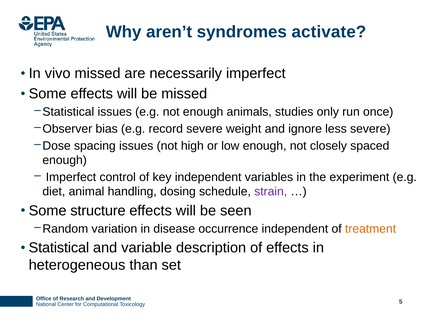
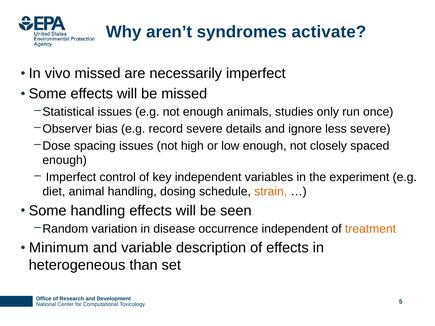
weight: weight -> details (244, 129)
strain colour: purple -> orange (271, 192)
Some structure: structure -> handling (98, 211)
Statistical: Statistical -> Minimum (59, 248)
